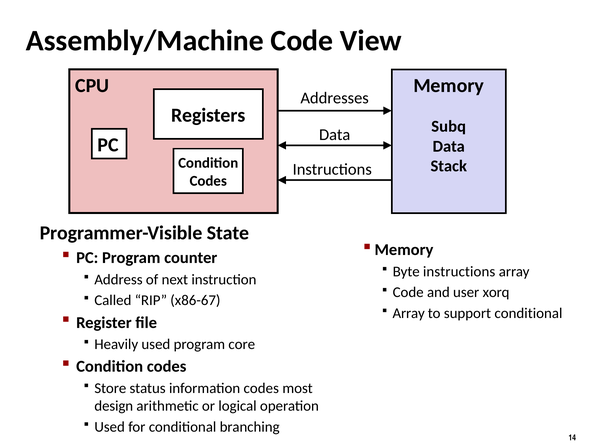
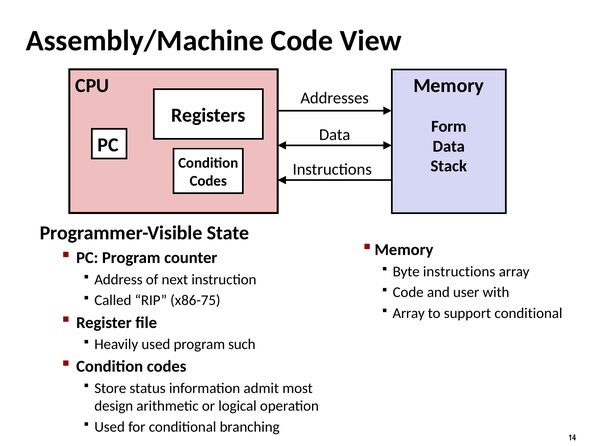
Subq: Subq -> Form (449, 127)
xorq: xorq -> with (496, 293)
x86-67: x86-67 -> x86-75 (195, 300)
core: core -> such (242, 344)
information codes: codes -> admit (261, 388)
